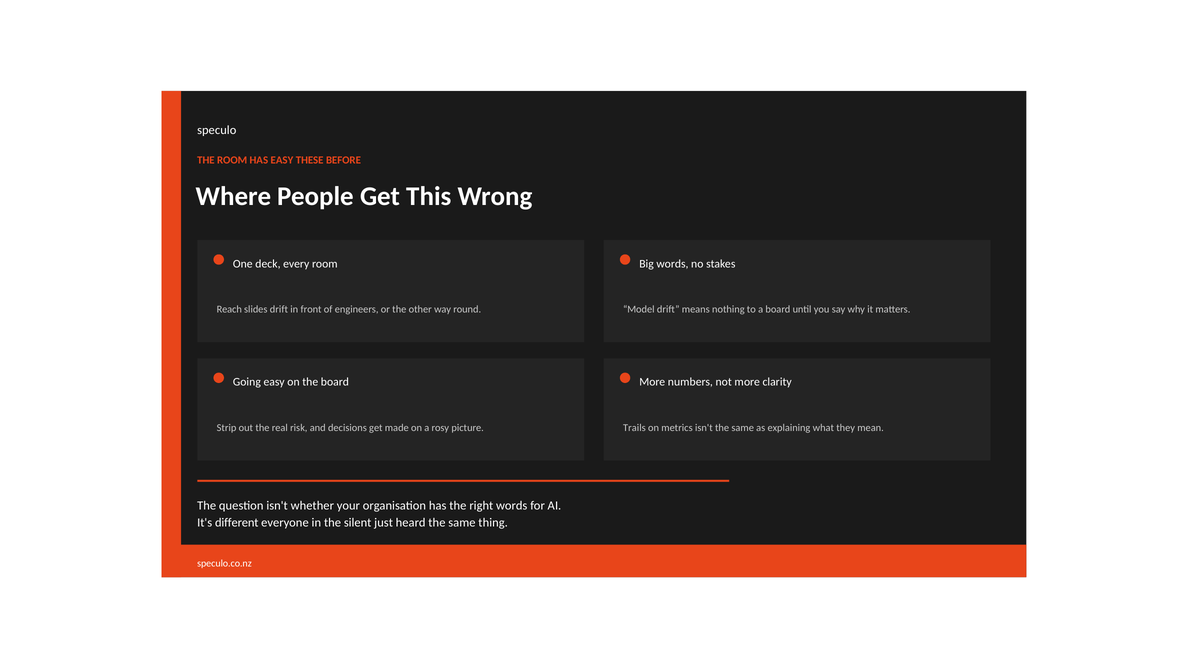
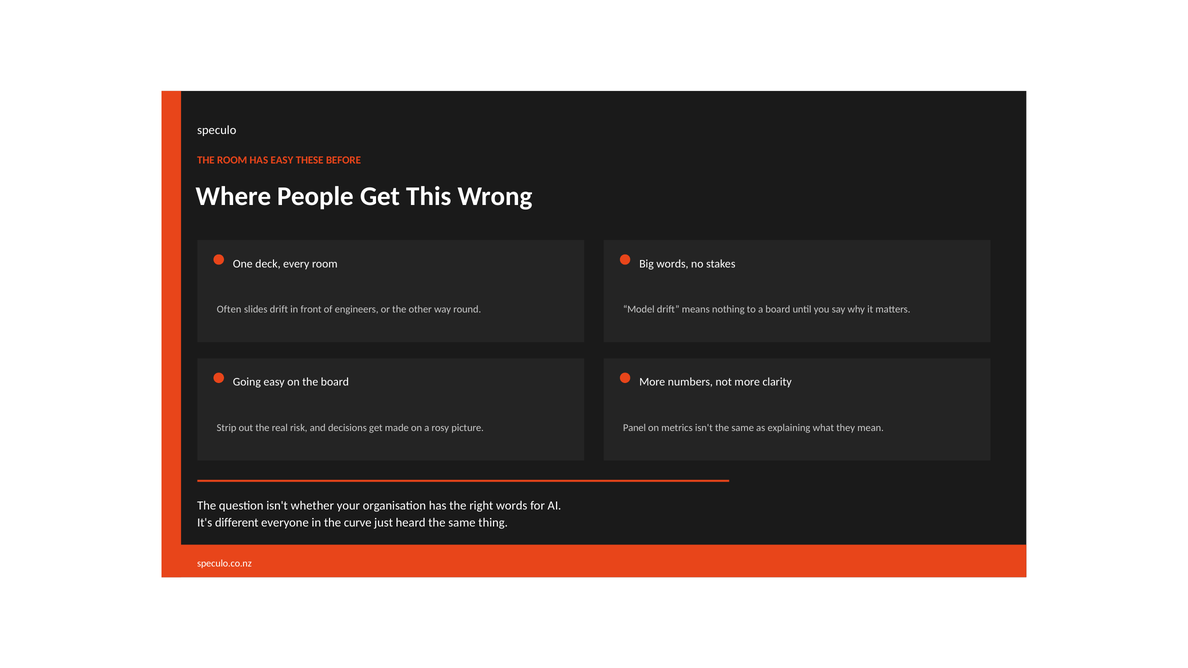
Reach: Reach -> Often (229, 310)
Trails: Trails -> Panel (634, 428)
silent: silent -> curve (358, 523)
